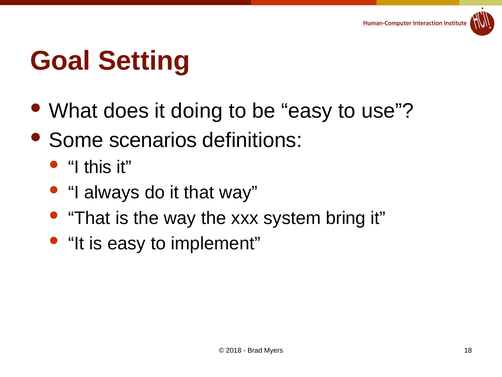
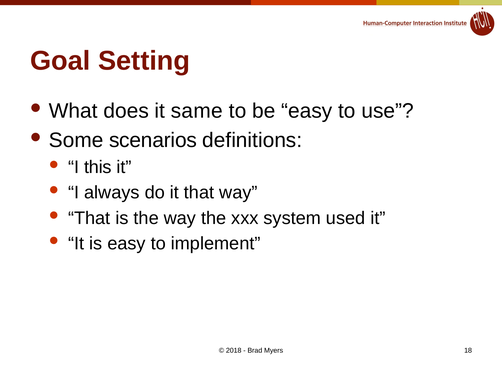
doing: doing -> same (197, 111)
bring: bring -> used (346, 218)
